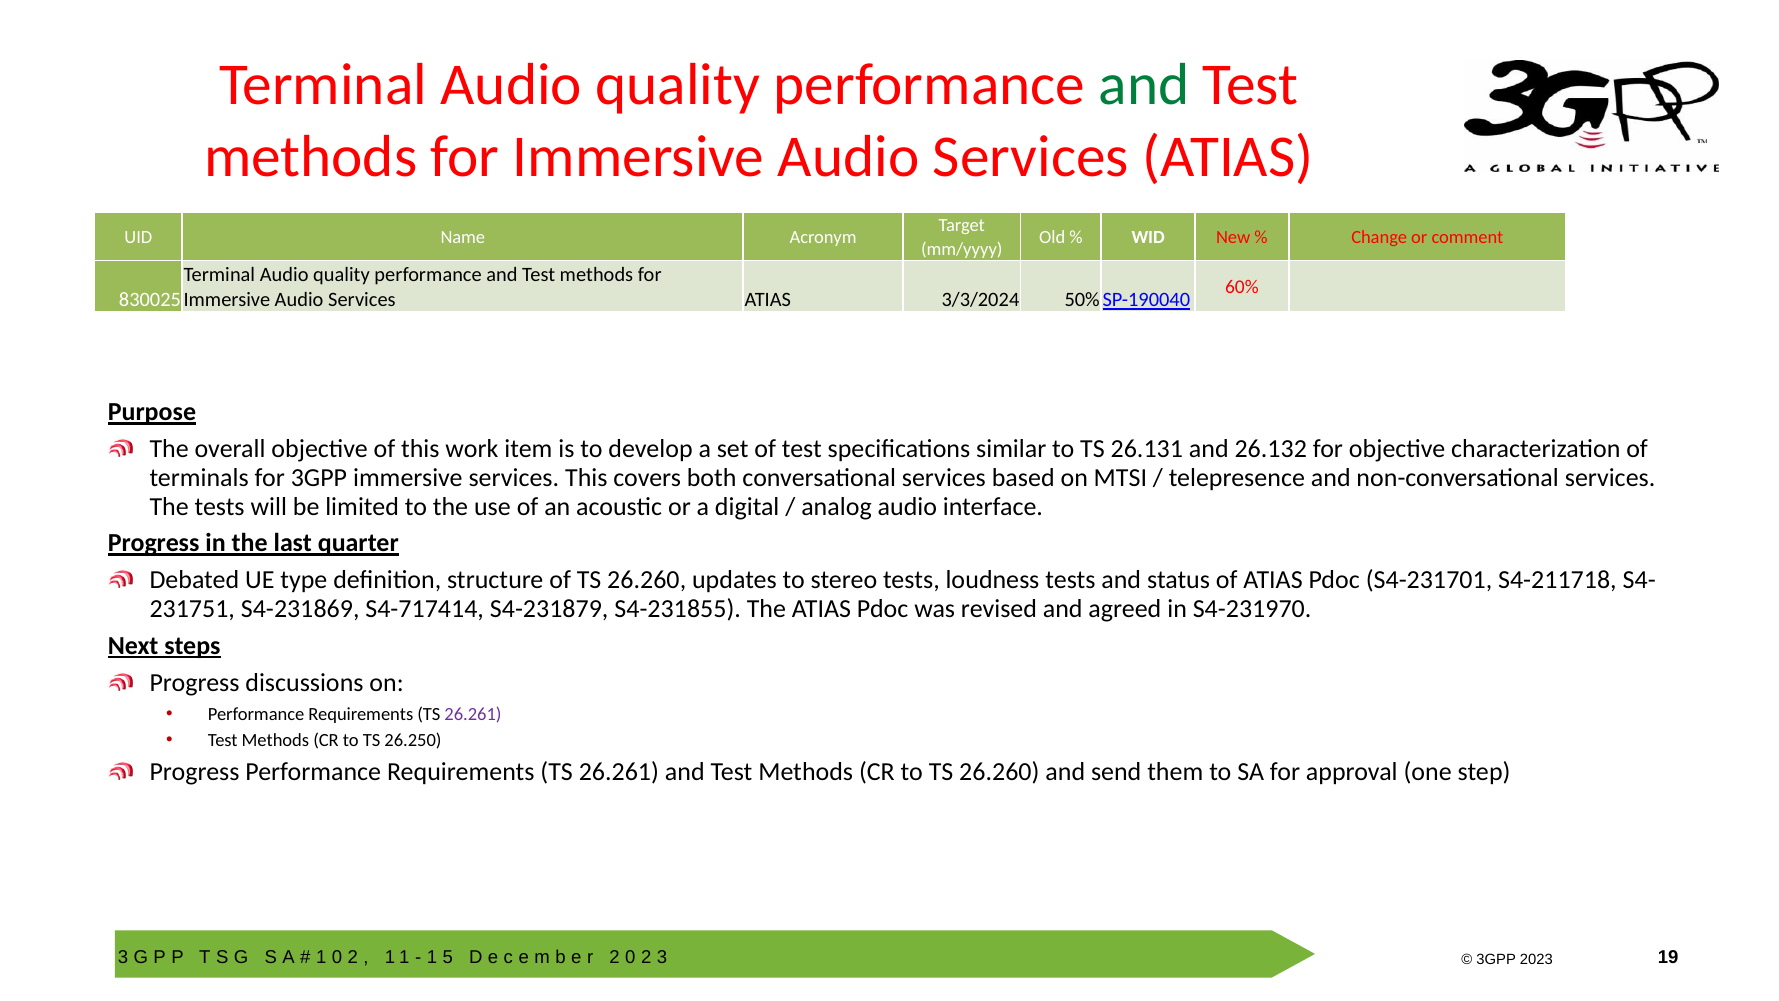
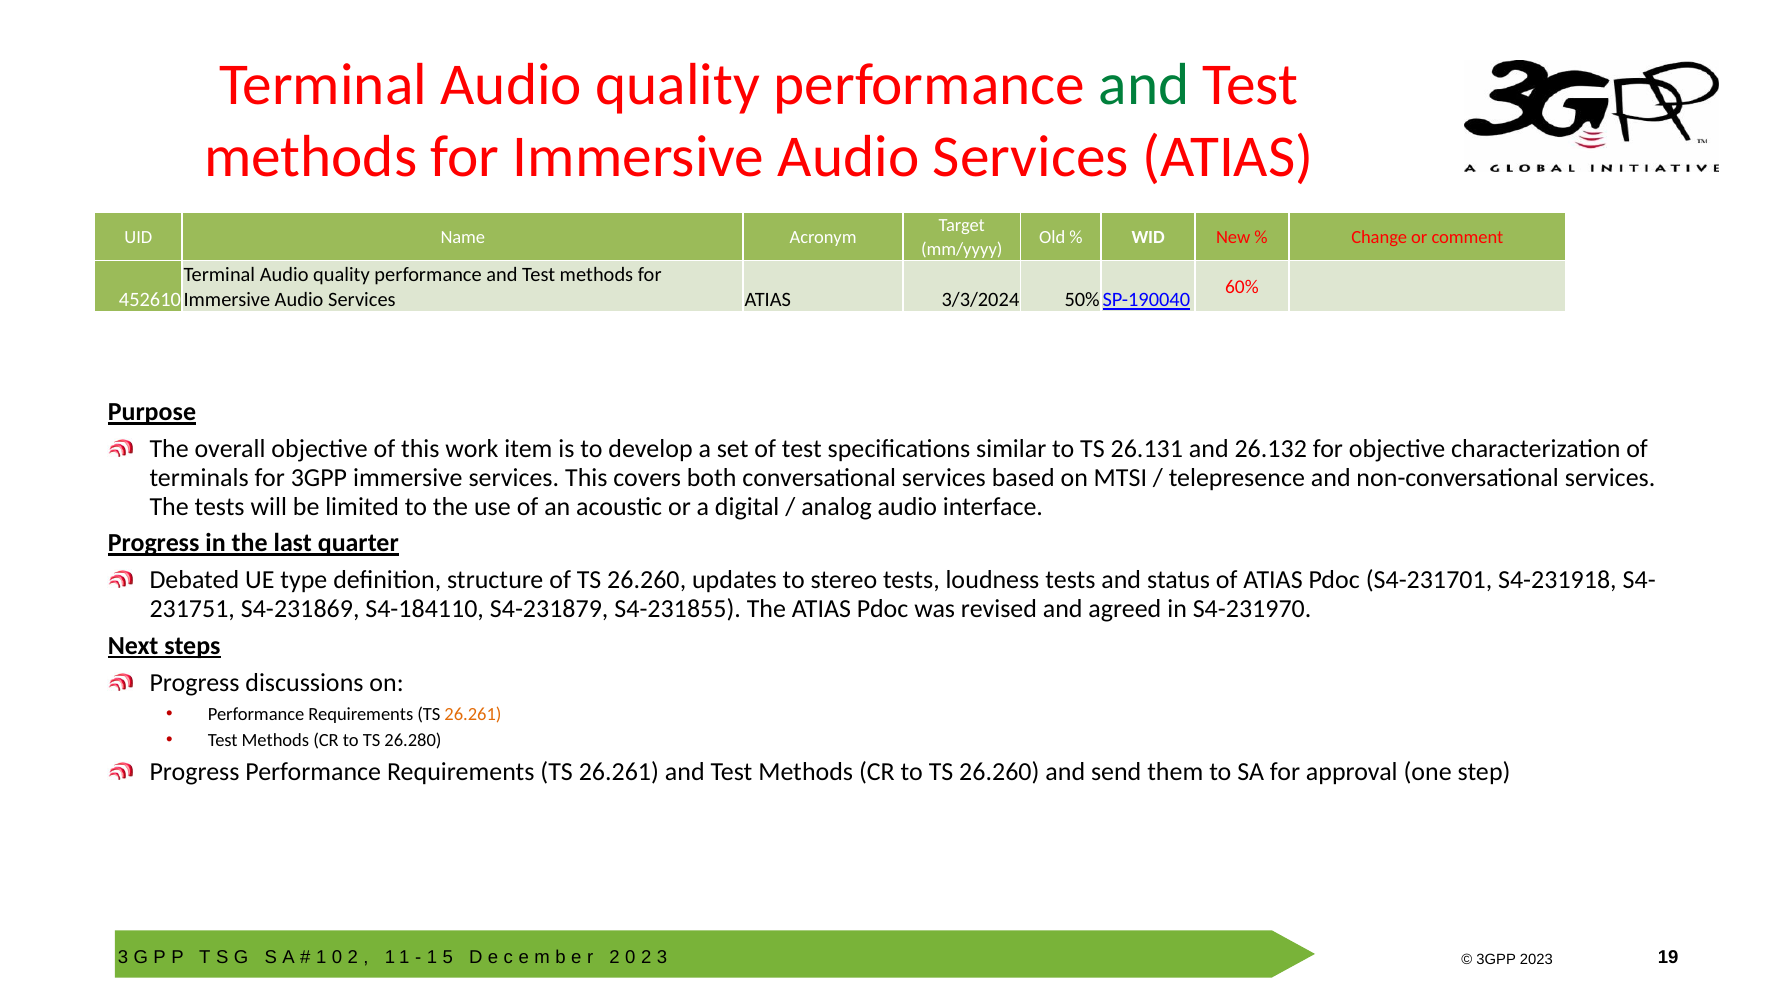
830025: 830025 -> 452610 (150, 300)
S4-211718: S4-211718 -> S4-231918 (1557, 580)
S4-717414: S4-717414 -> S4-184110 (425, 609)
26.261 colour: purple -> orange (473, 714)
26.250: 26.250 -> 26.280 (413, 740)
